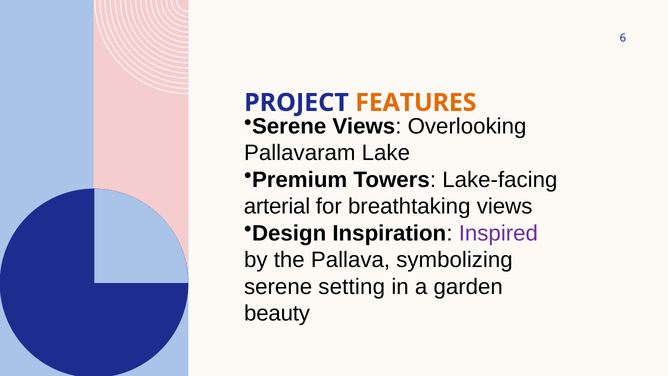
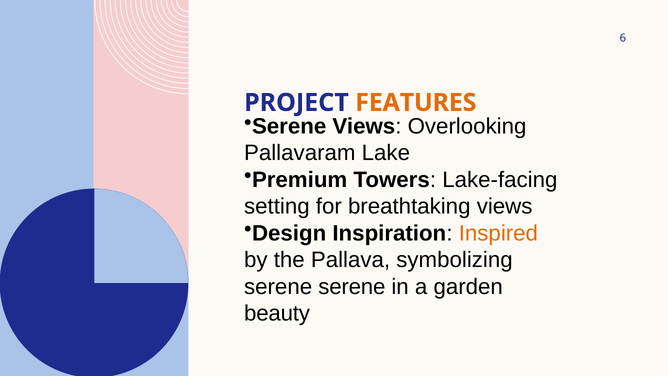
arterial: arterial -> setting (277, 206)
Inspired colour: purple -> orange (498, 233)
serene setting: setting -> serene (352, 287)
